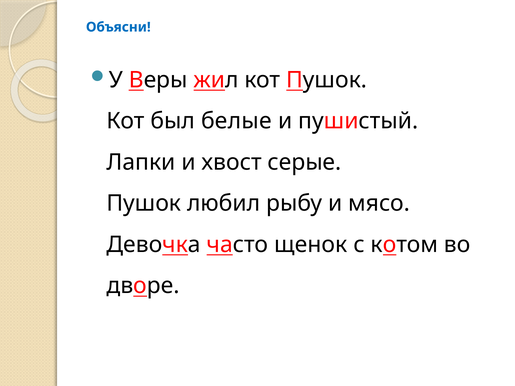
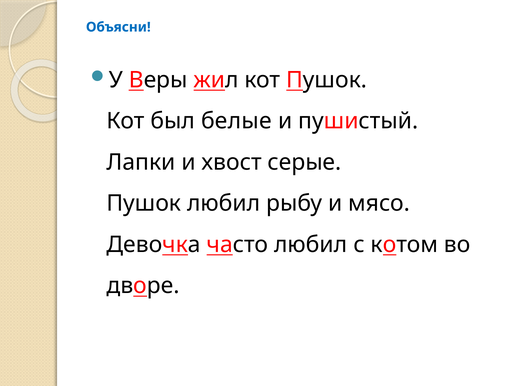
часто щенок: щенок -> любил (311, 245)
